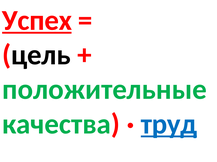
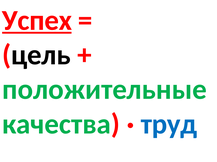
труд underline: present -> none (169, 125)
